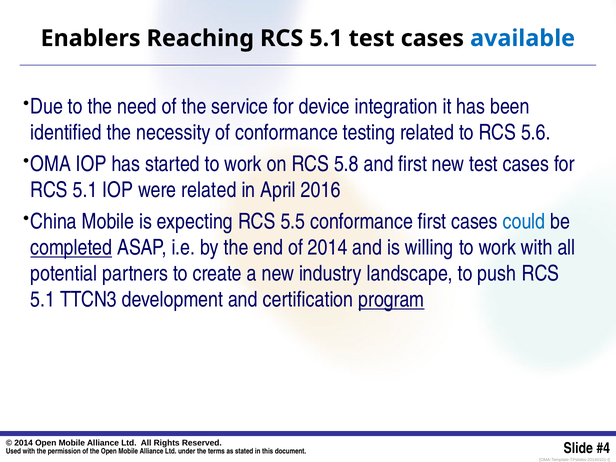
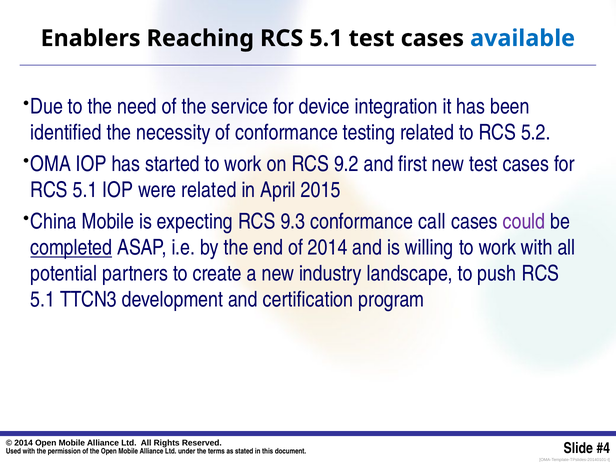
5.6: 5.6 -> 5.2 (536, 133)
5.8: 5.8 -> 9.2 (346, 164)
2016: 2016 -> 2015 (321, 190)
5.5: 5.5 -> 9.3 (293, 222)
conformance first: first -> call (432, 222)
could colour: blue -> purple (524, 222)
program underline: present -> none (391, 300)
